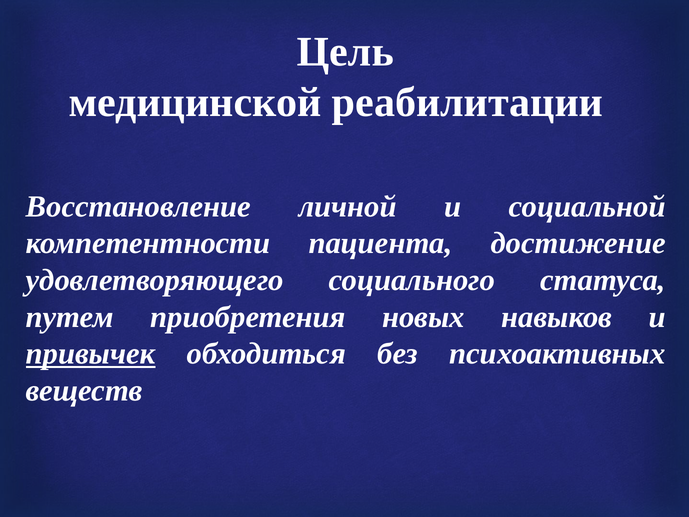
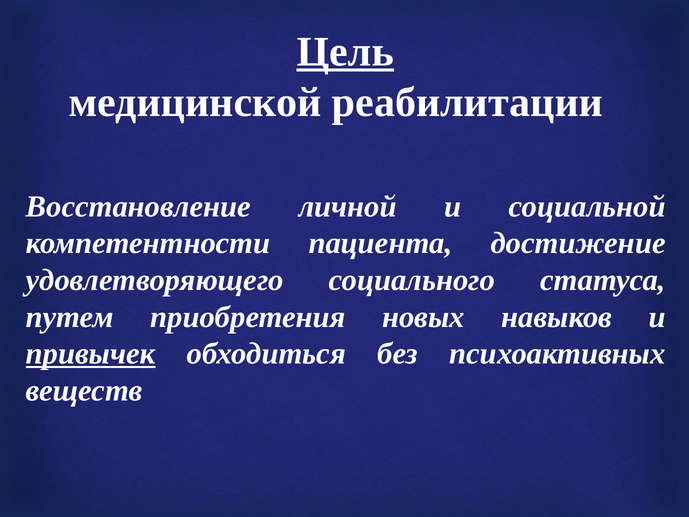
Цель underline: none -> present (345, 52)
